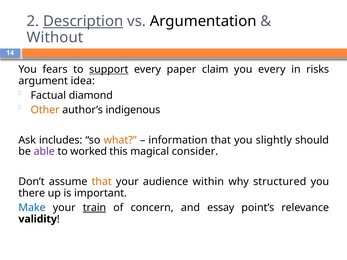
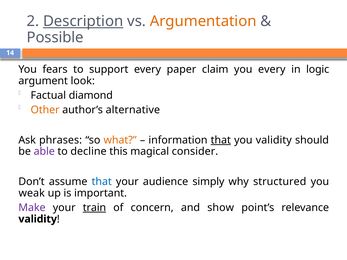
Argumentation colour: black -> orange (203, 21)
Without: Without -> Possible (55, 37)
support underline: present -> none (109, 70)
risks: risks -> logic (318, 70)
idea: idea -> look (83, 81)
indigenous: indigenous -> alternative (133, 110)
includes: includes -> phrases (61, 140)
that underline: none -> present (221, 140)
you slightly: slightly -> validity (274, 140)
worked: worked -> decline (89, 152)
that colour: orange -> blue (102, 182)
within: within -> simply (208, 182)
there: there -> weak (32, 193)
Make colour: blue -> purple (32, 208)
essay: essay -> show (221, 208)
